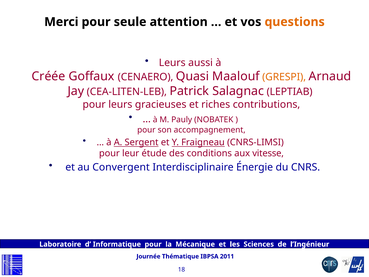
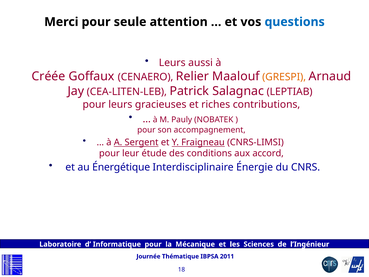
questions colour: orange -> blue (295, 22)
Quasi: Quasi -> Relier (192, 76)
vitesse: vitesse -> accord (268, 153)
Convergent: Convergent -> Énergétique (121, 167)
